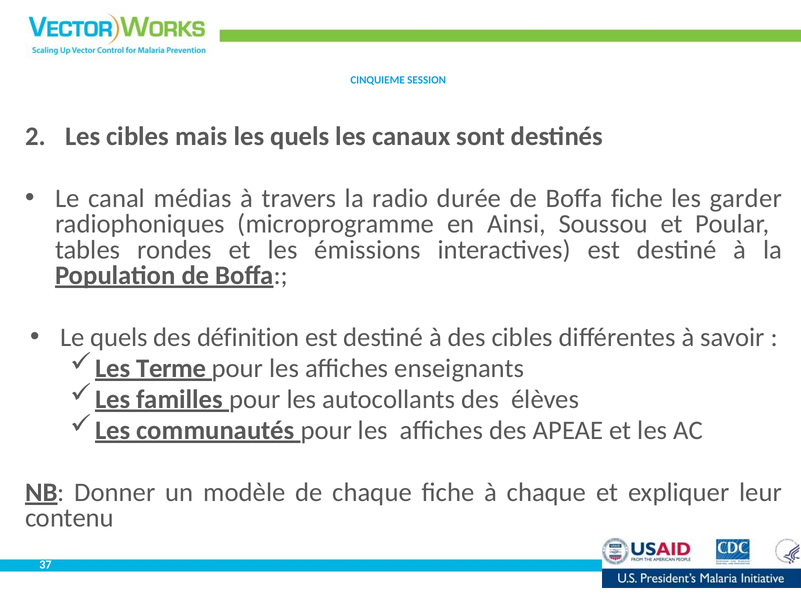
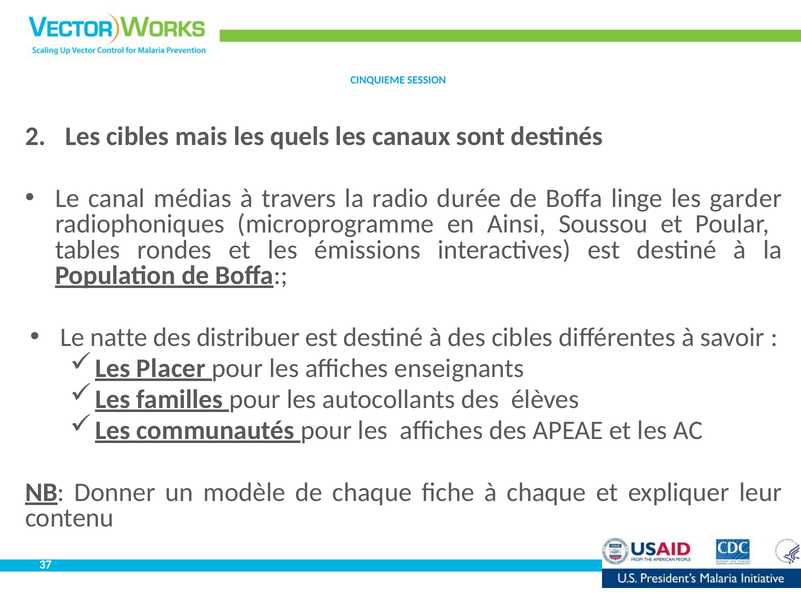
Boffa fiche: fiche -> linge (637, 198)
Le quels: quels -> natte (119, 337)
définition: définition -> distribuer (248, 337)
Terme: Terme -> Placer (171, 368)
